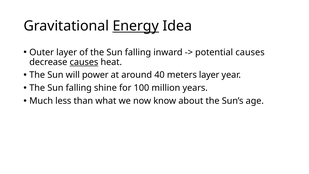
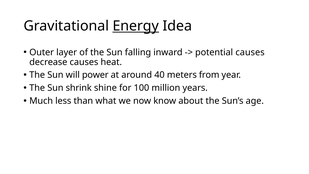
causes underline: present -> none (84, 62)
meters layer: layer -> from (209, 75)
falling: falling -> shrink (79, 88)
